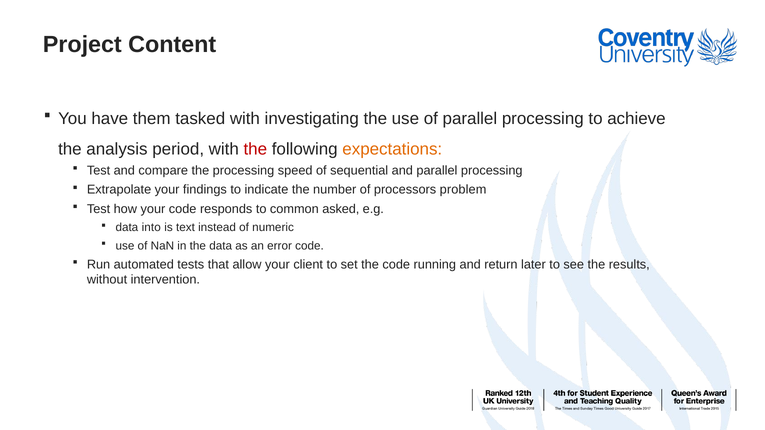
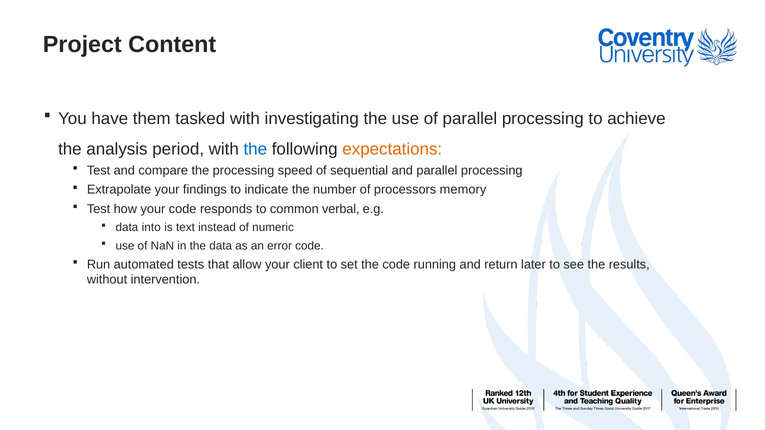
the colour: red -> blue (255, 149)
problem: problem -> memory (463, 190)
asked: asked -> verbal (341, 209)
